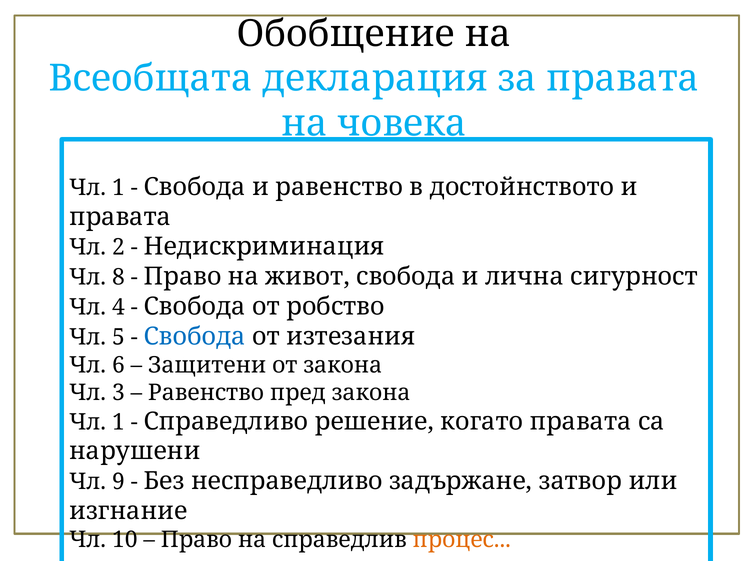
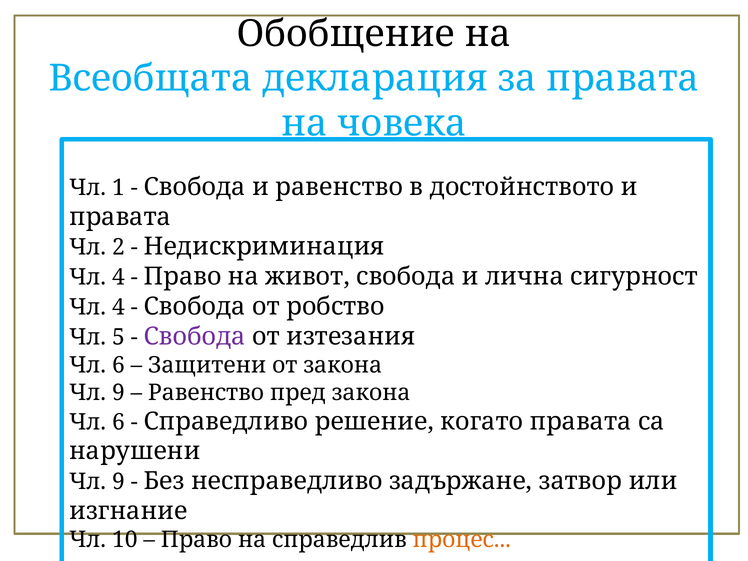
8: 8 -> 4 (118, 277)
Свобода colour: blue -> purple (195, 337)
3: 3 -> 9 (118, 392)
1: 1 -> 6 (118, 422)
